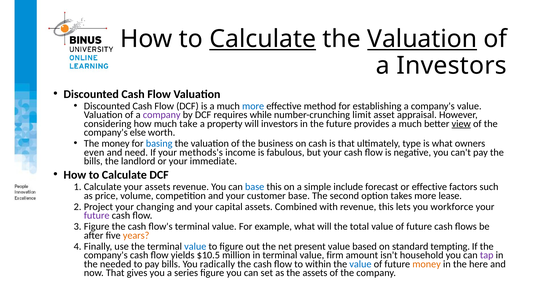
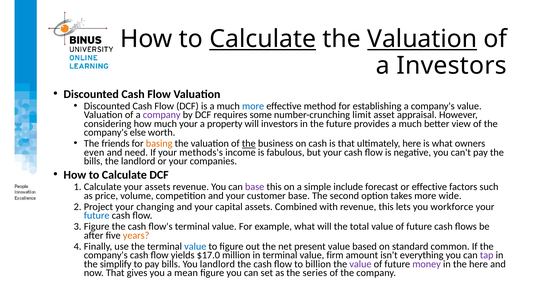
while: while -> some (261, 115)
much take: take -> your (188, 124)
view underline: present -> none (461, 124)
The money: money -> friends (116, 144)
basing colour: blue -> orange (159, 144)
the underline: none -> present (249, 144)
ultimately type: type -> here (412, 144)
immediate: immediate -> companies (213, 161)
base colour: blue -> purple (255, 187)
lease: lease -> wide (450, 196)
future colour: purple -> blue (97, 215)
tempting: tempting -> common (450, 246)
$10.5: $10.5 -> $17.0 (208, 255)
household: household -> everything (422, 255)
needed: needed -> simplify (116, 264)
You radically: radically -> landlord (217, 264)
within: within -> billion (318, 264)
value colour: blue -> purple (360, 264)
money colour: orange -> purple (427, 264)
series: series -> mean (186, 273)
the assets: assets -> series (315, 273)
